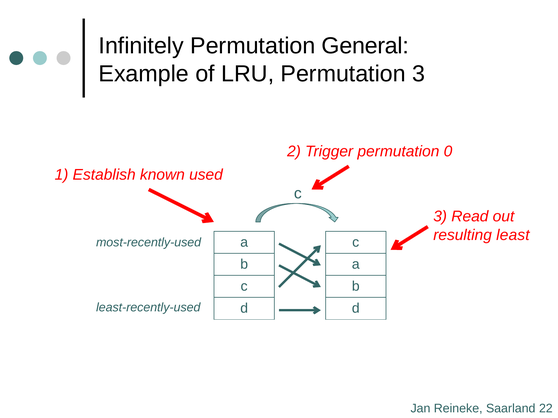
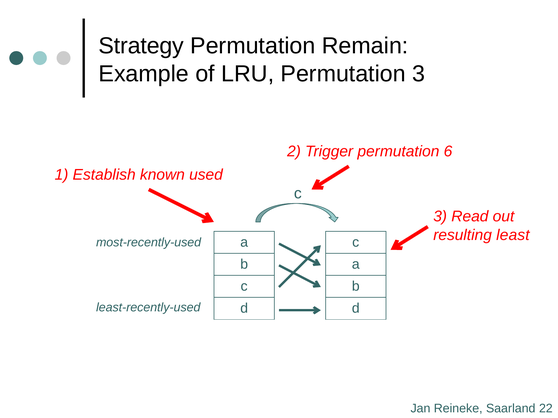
Infinitely: Infinitely -> Strategy (141, 46)
General: General -> Remain (365, 46)
0: 0 -> 6 (448, 152)
